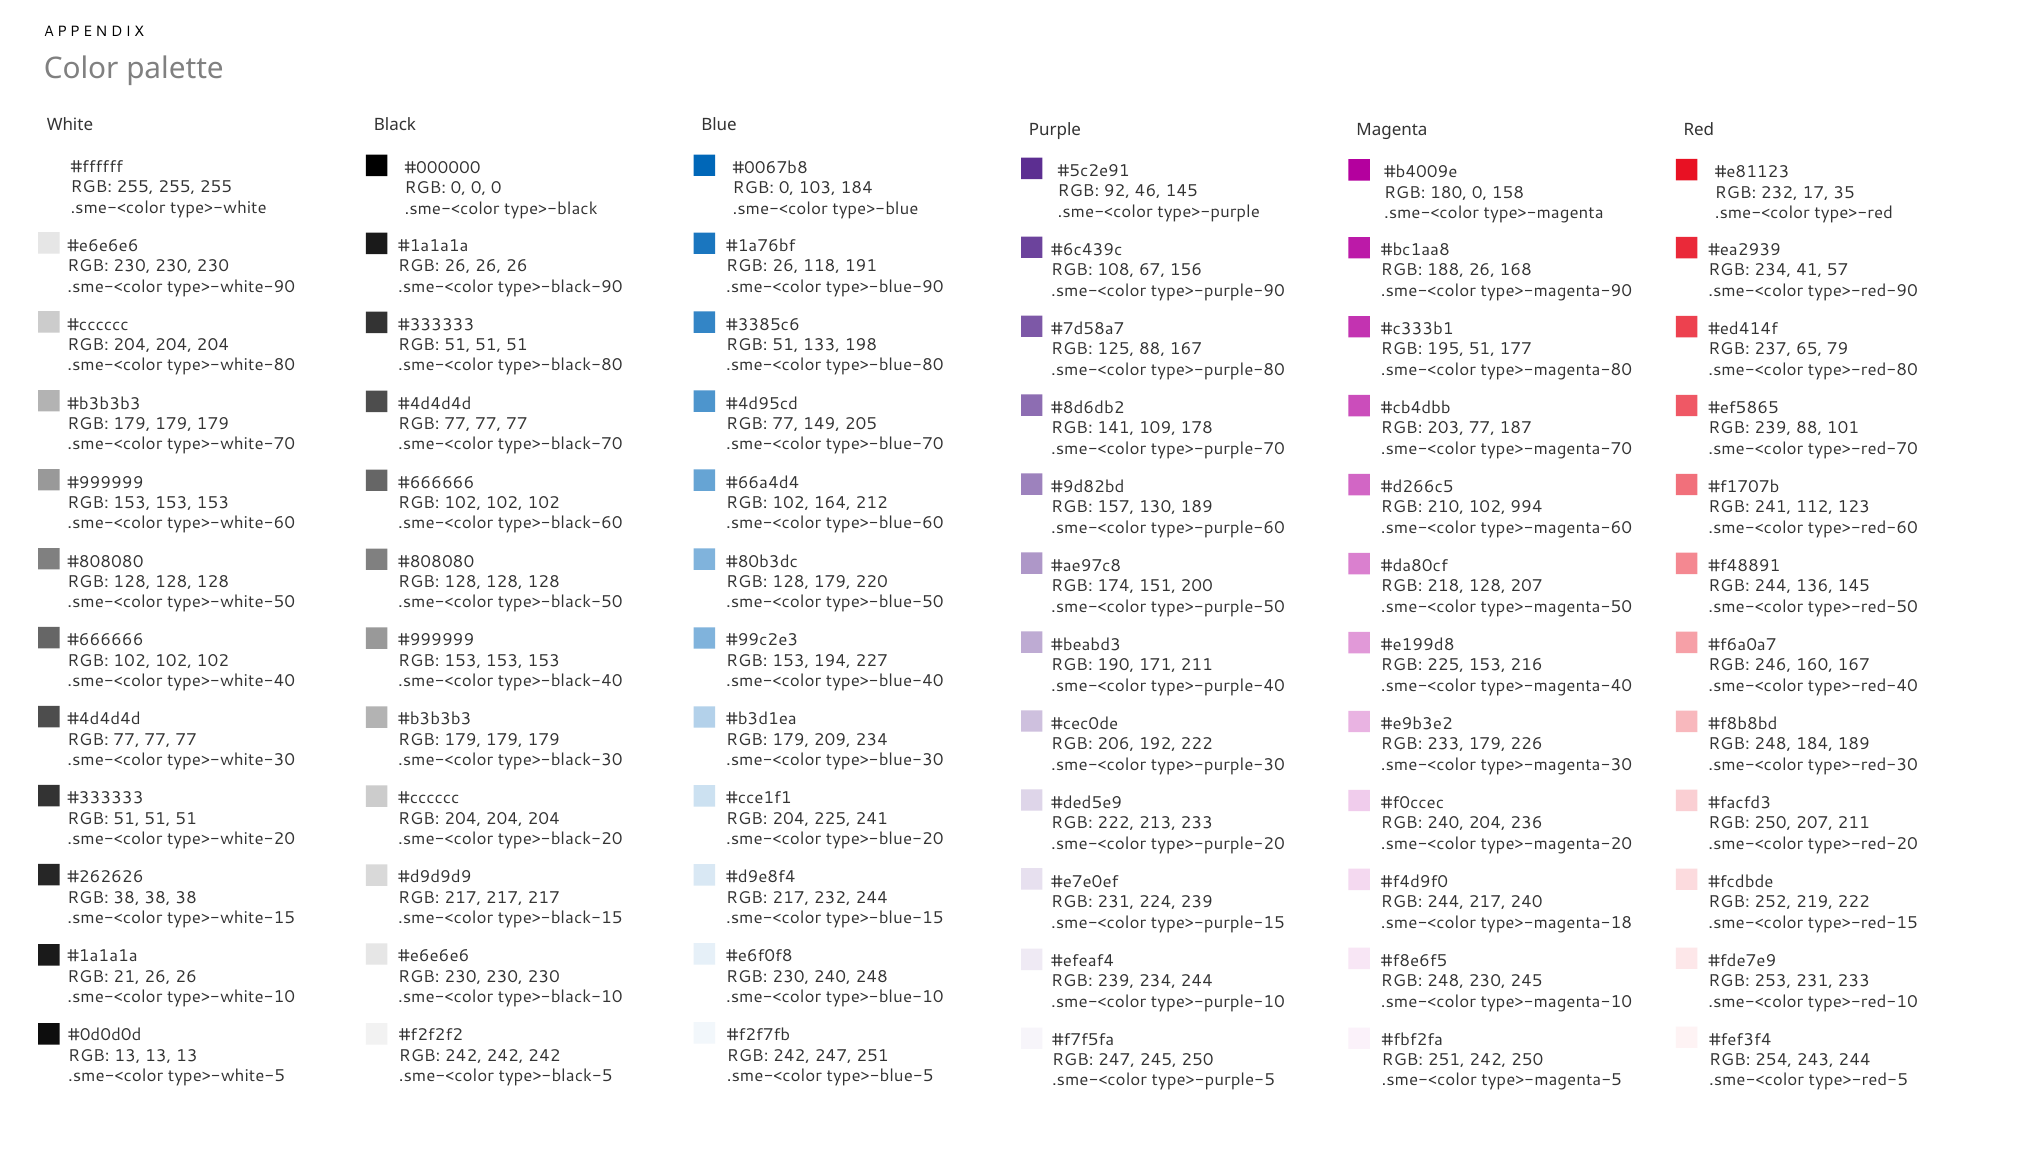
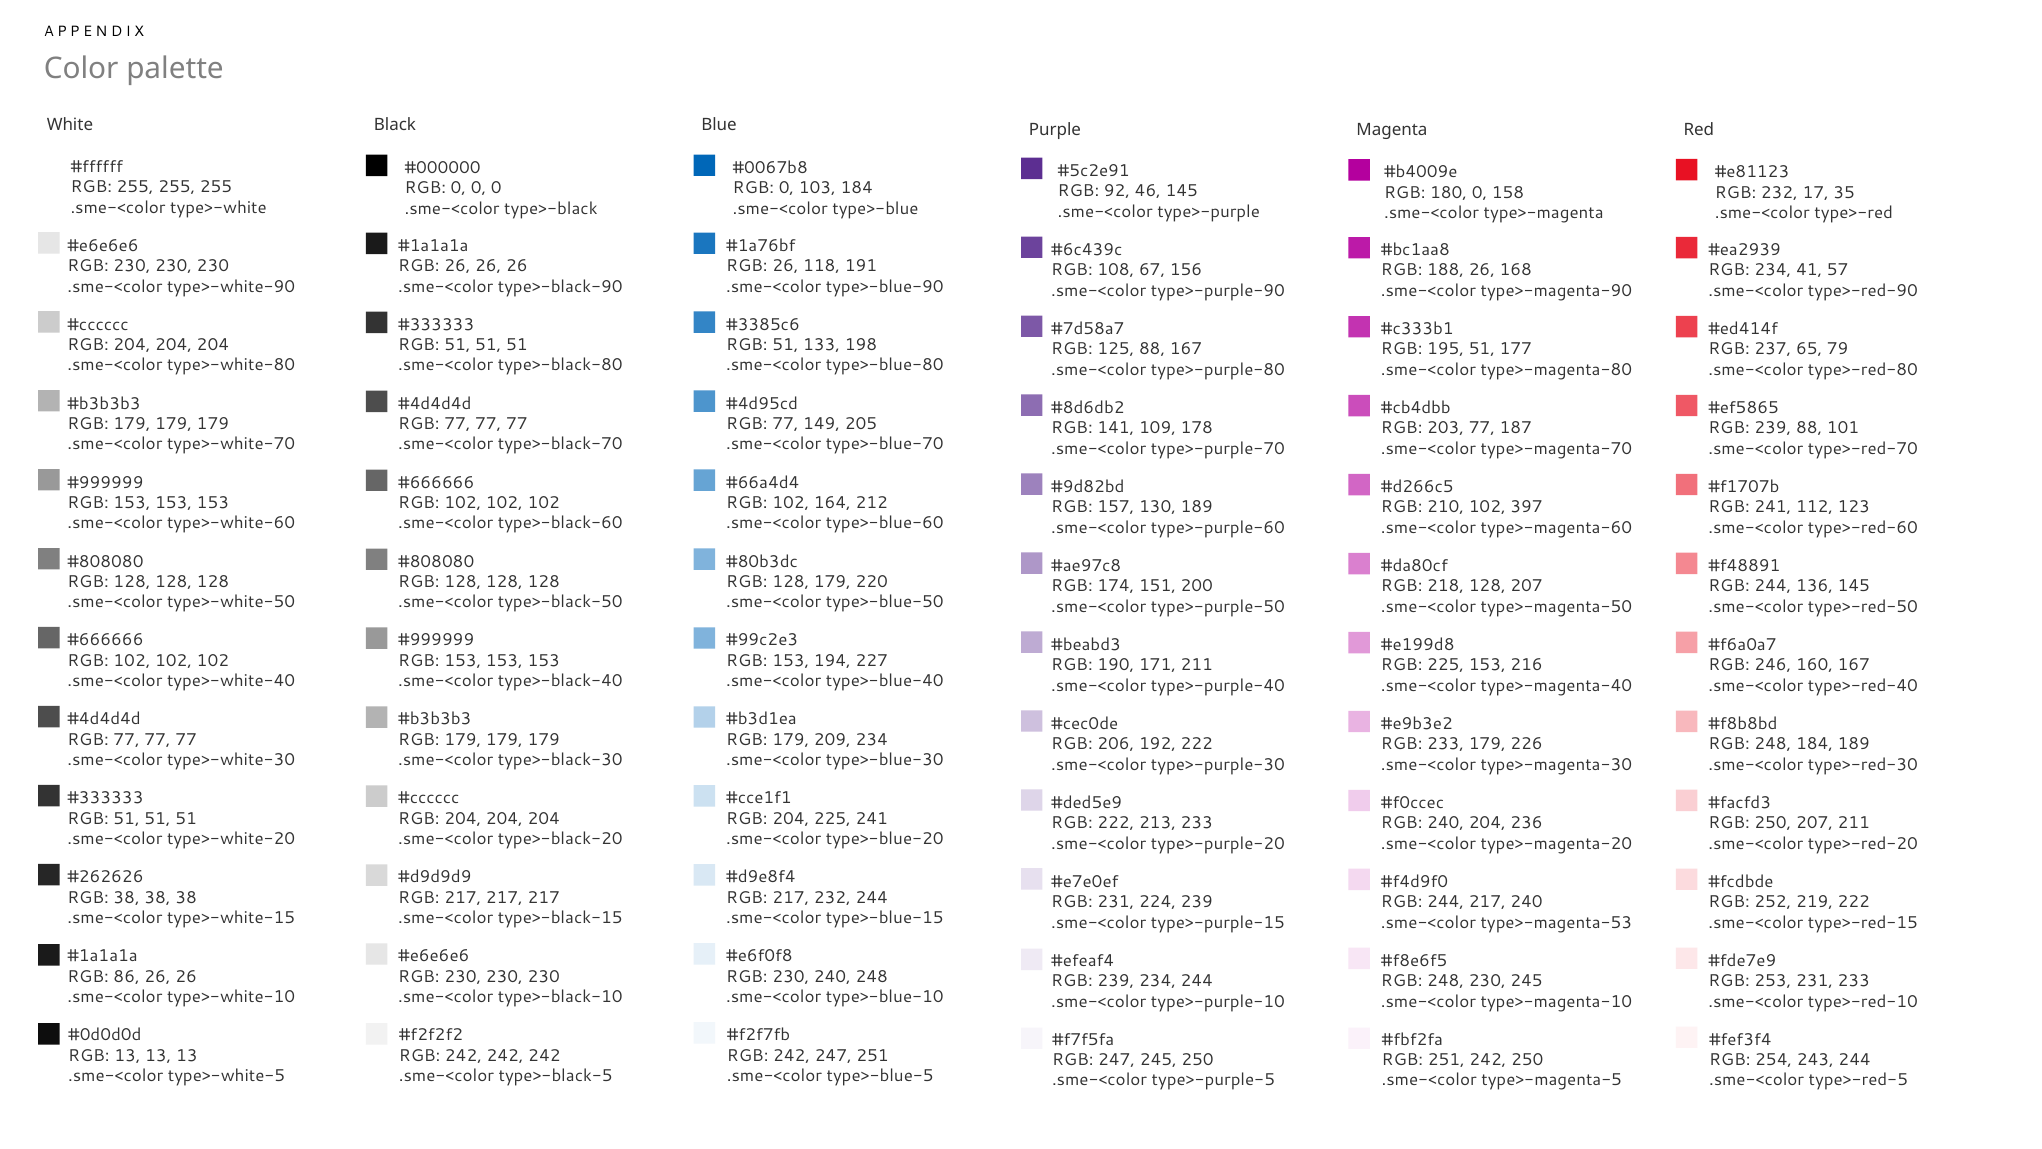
994: 994 -> 397 (1526, 507)
type>-magenta-18: type>-magenta-18 -> type>-magenta-53 (1556, 922)
21: 21 -> 86 (127, 976)
